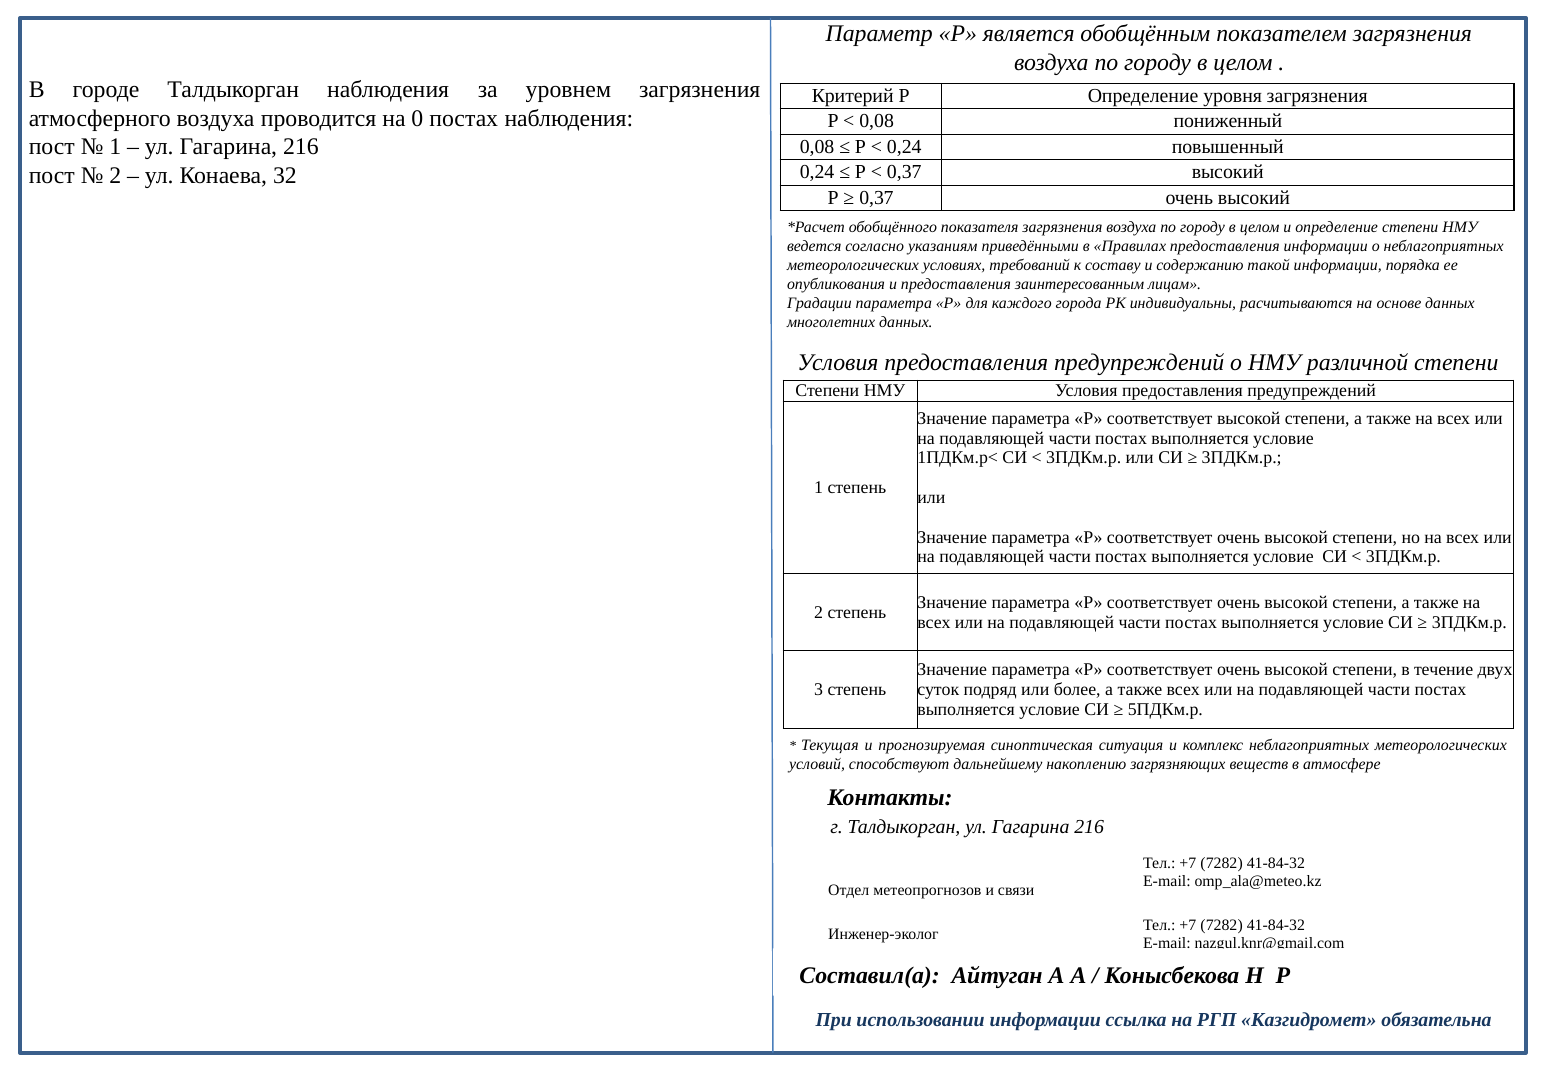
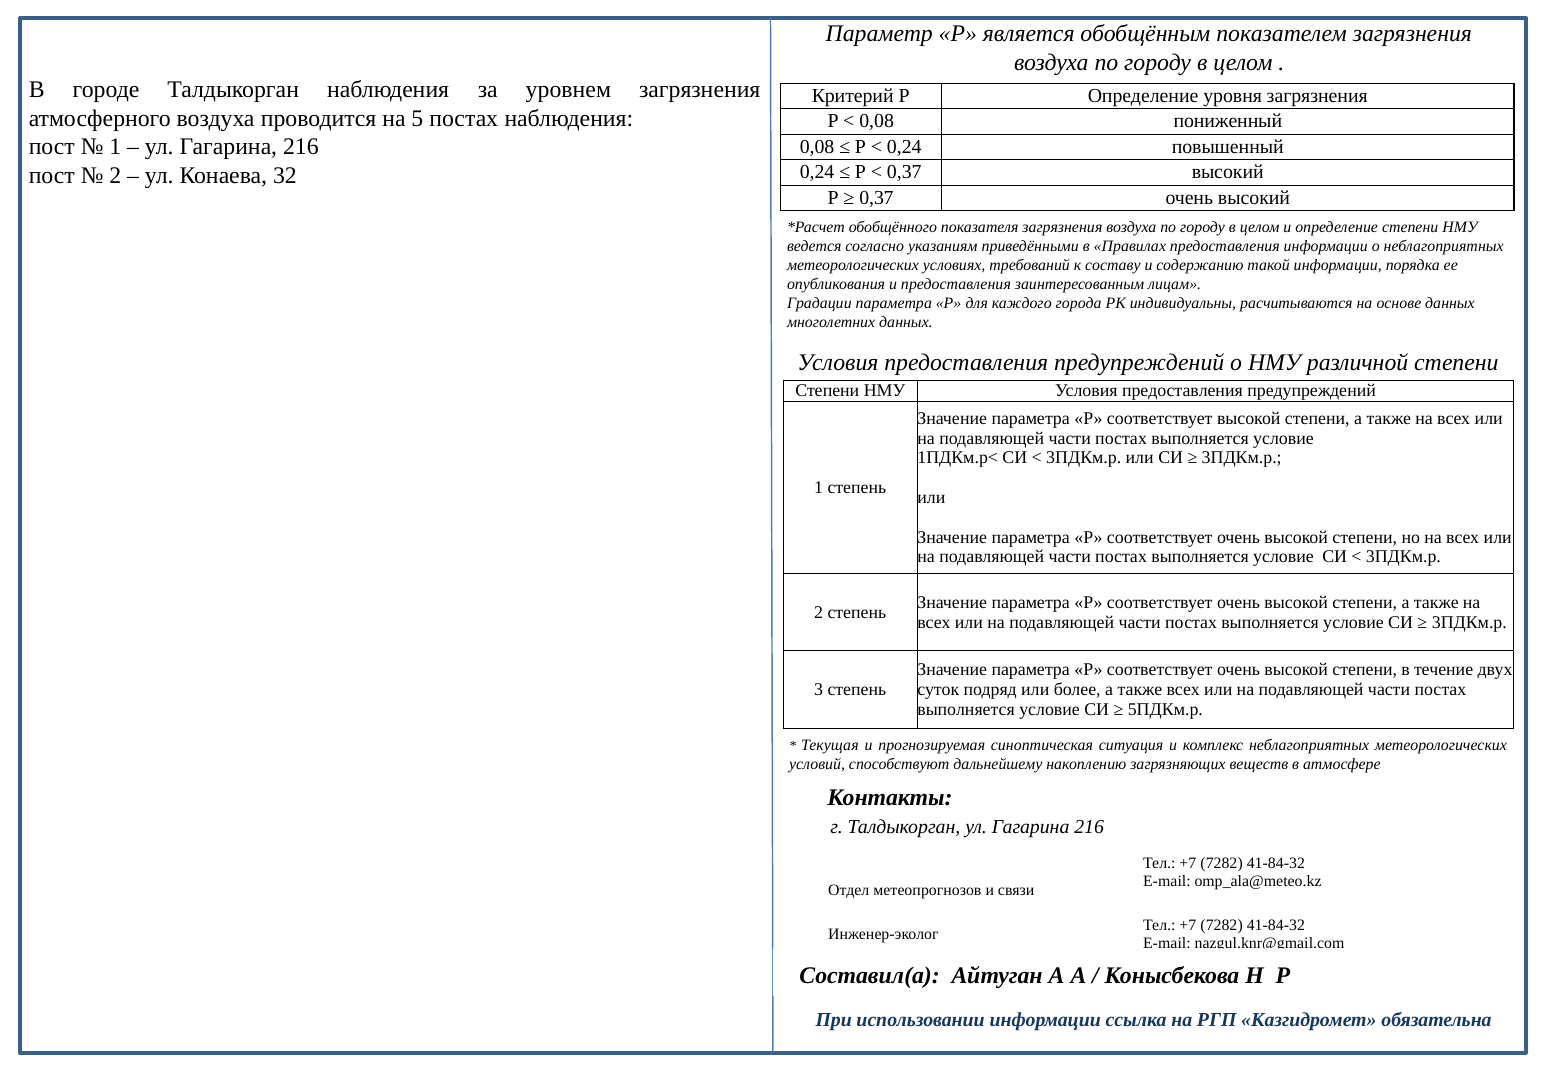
0: 0 -> 5 (417, 118)
